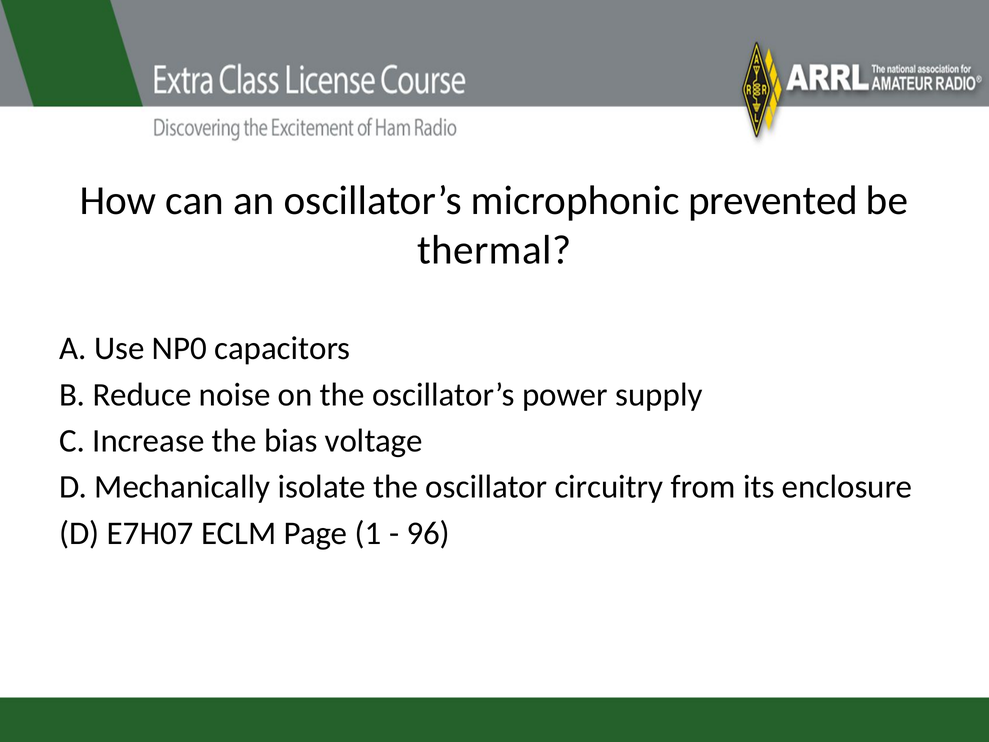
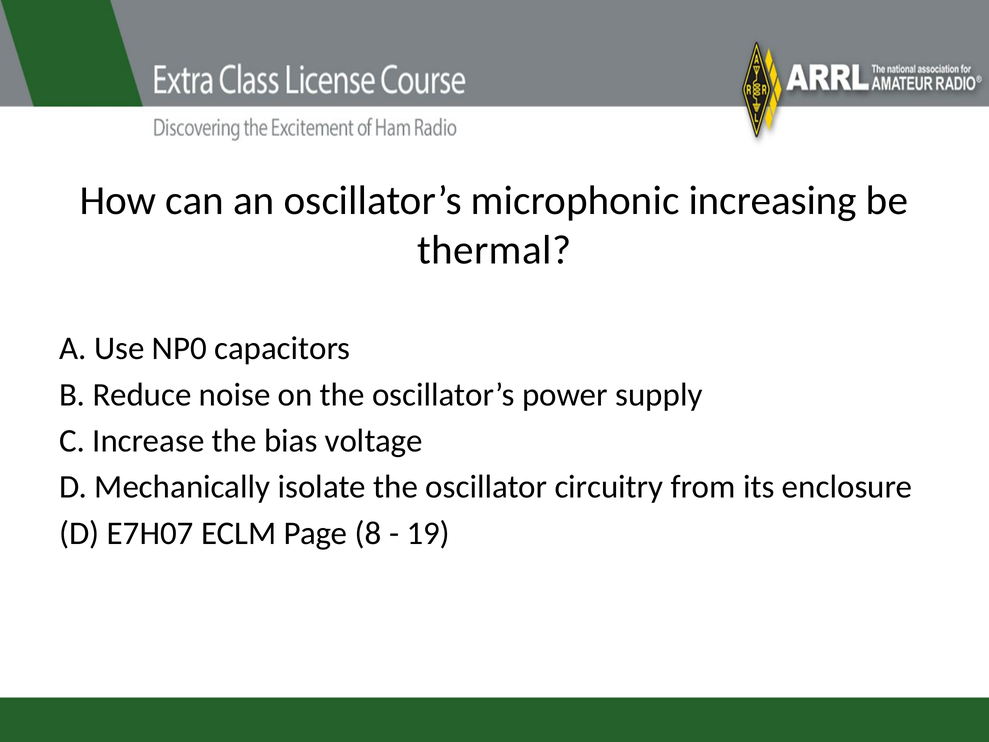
prevented: prevented -> increasing (773, 201)
1: 1 -> 8 (368, 533)
96: 96 -> 19 (428, 533)
